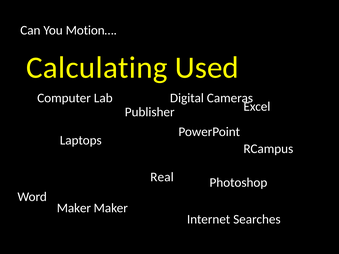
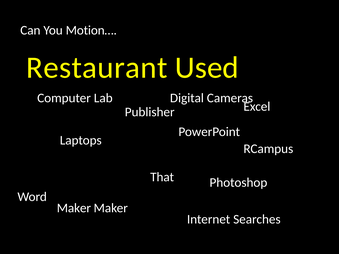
Calculating: Calculating -> Restaurant (97, 68)
Real: Real -> That (162, 177)
